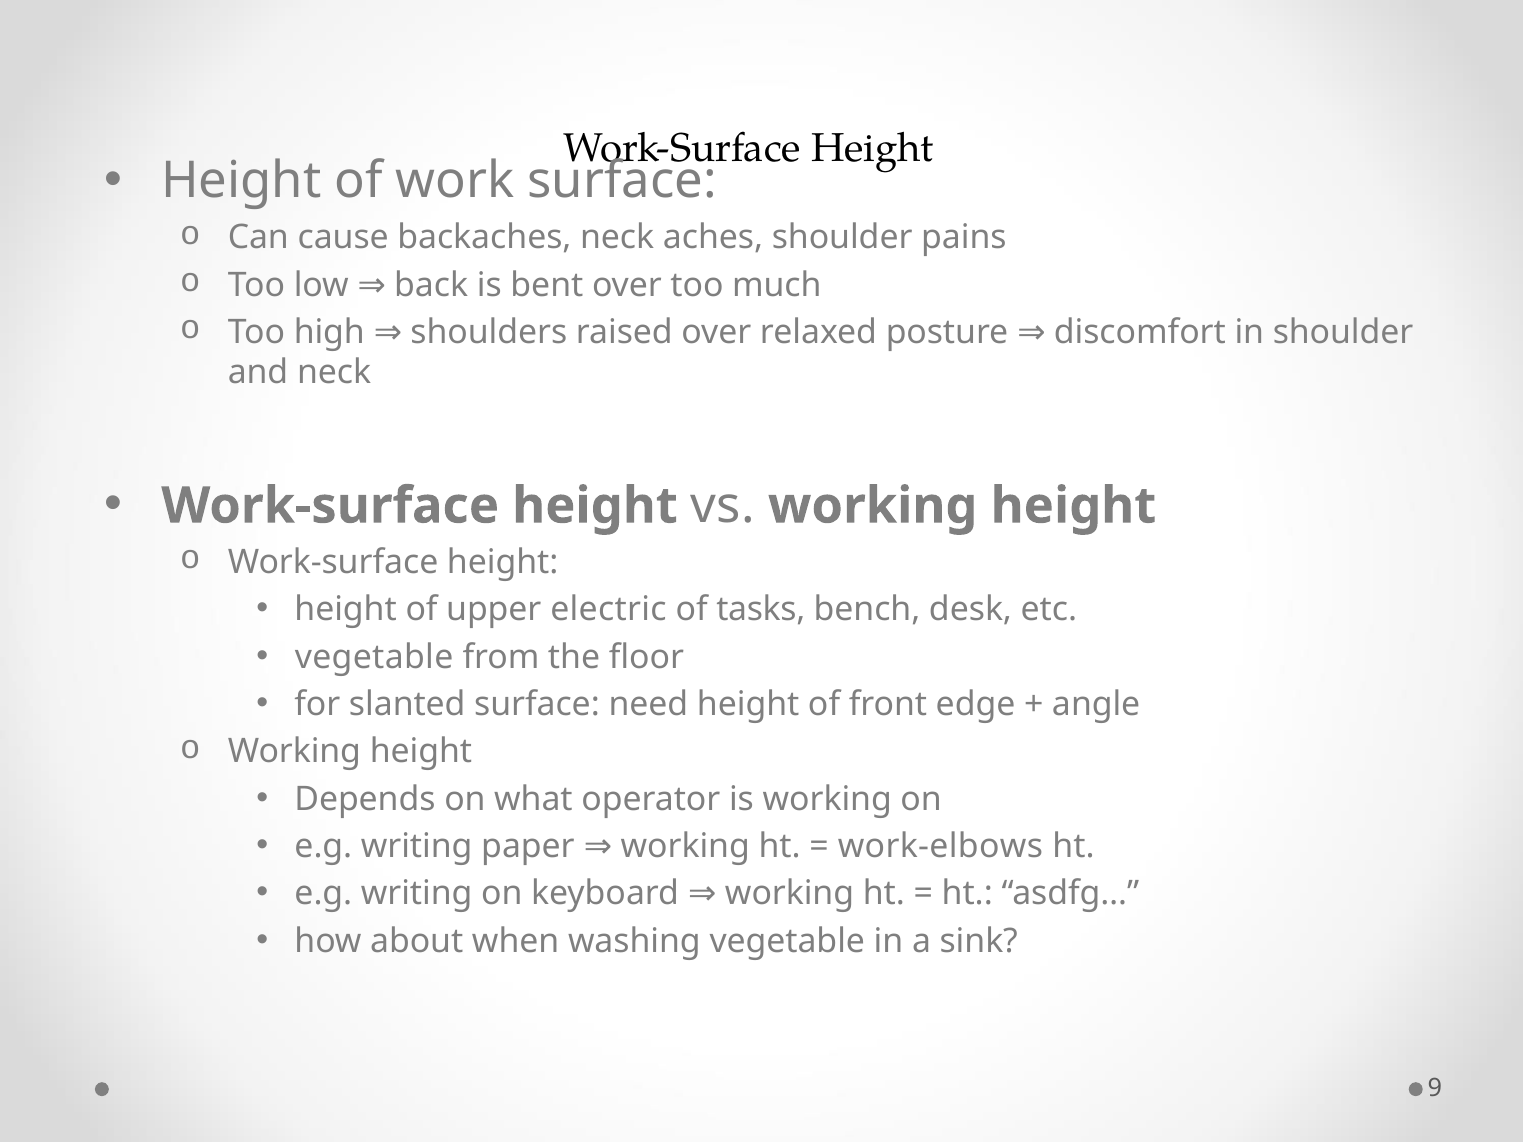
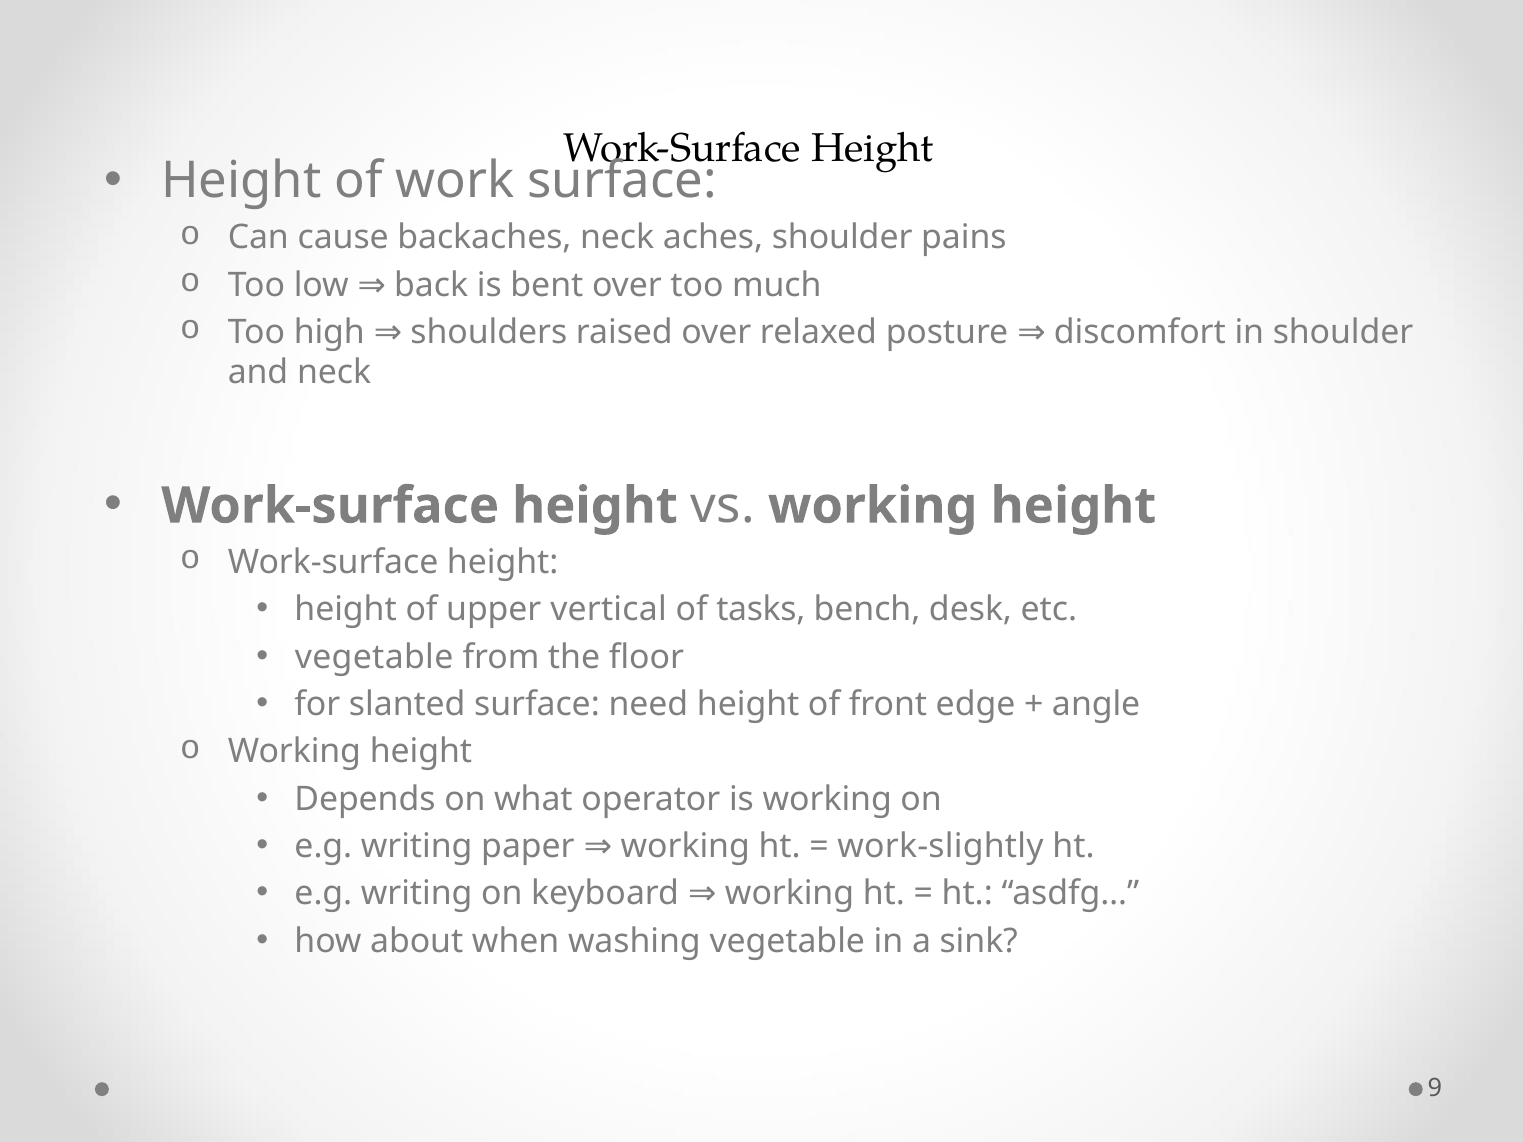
electric: electric -> vertical (608, 610)
work-elbows: work-elbows -> work-slightly (940, 847)
